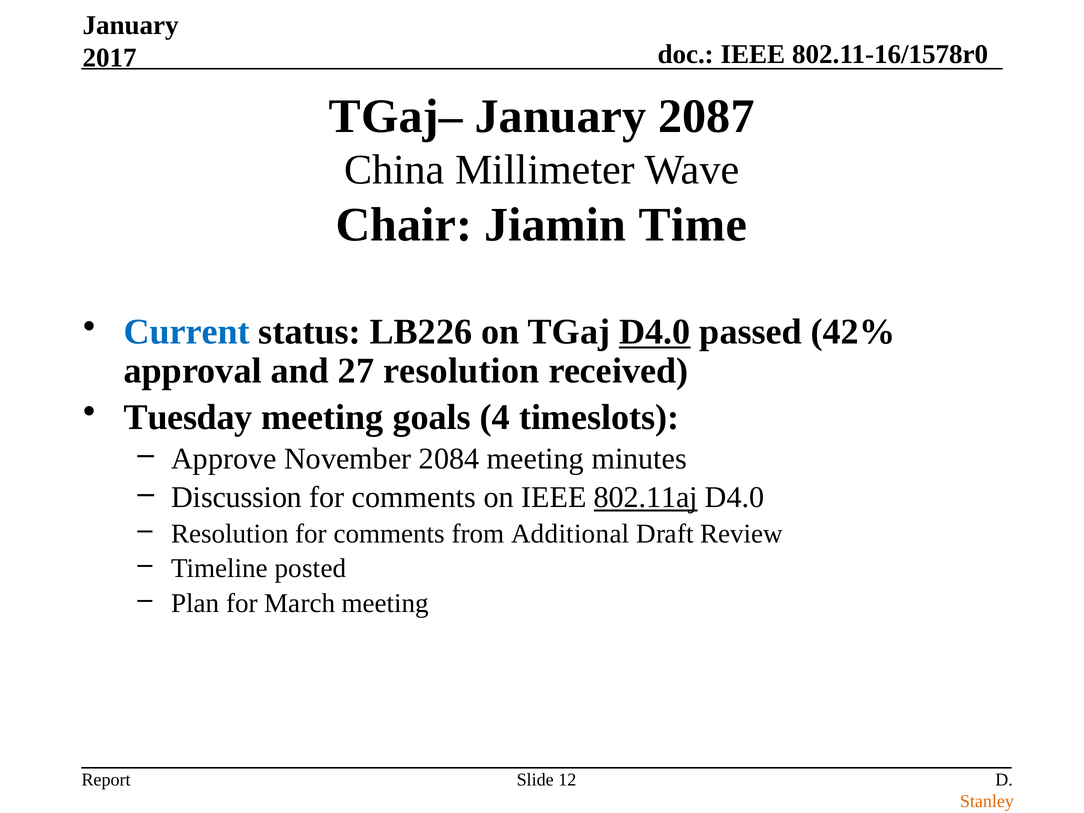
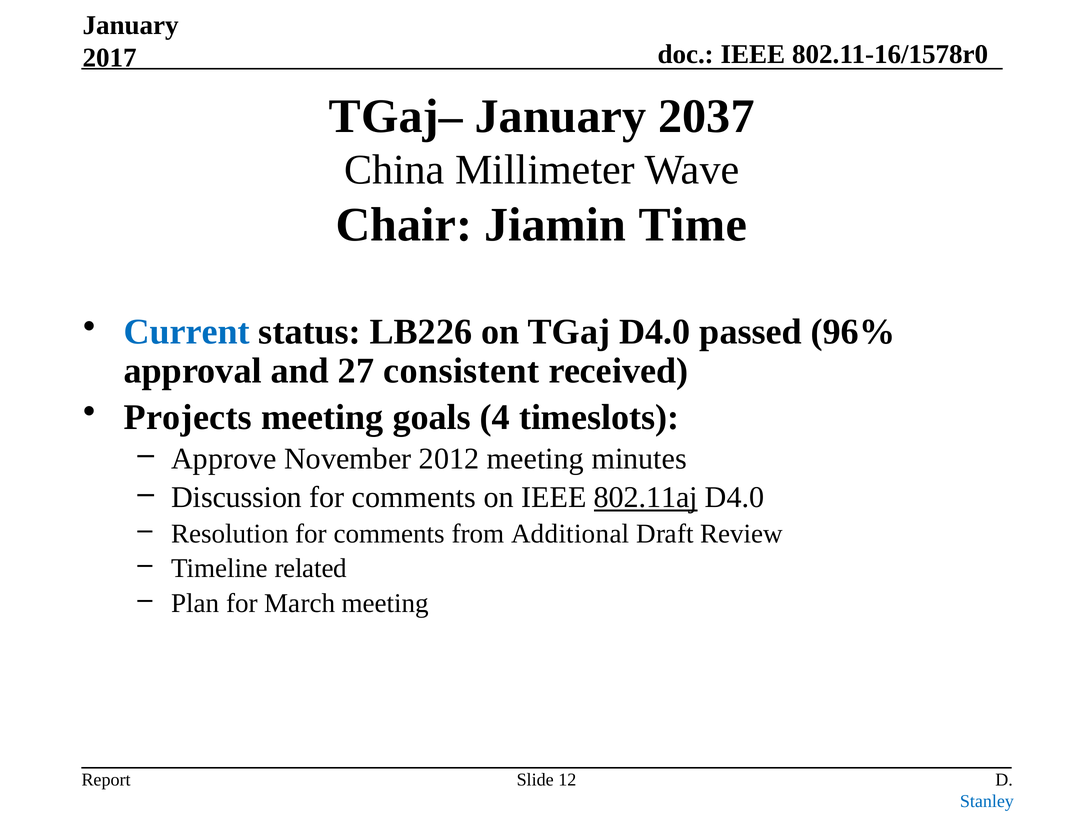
2087: 2087 -> 2037 (706, 116)
D4.0 underline: present -> none (655, 332)
42%: 42% -> 96% (853, 332)
27 resolution: resolution -> consistent (461, 371)
Tuesday: Tuesday -> Projects (188, 417)
2084: 2084 -> 2012 (449, 459)
posted: posted -> related (311, 569)
Stanley colour: orange -> blue (987, 801)
